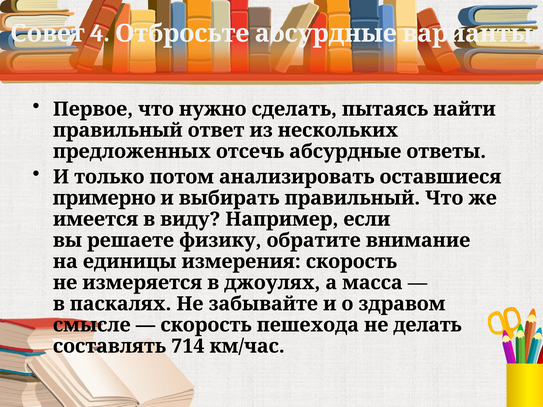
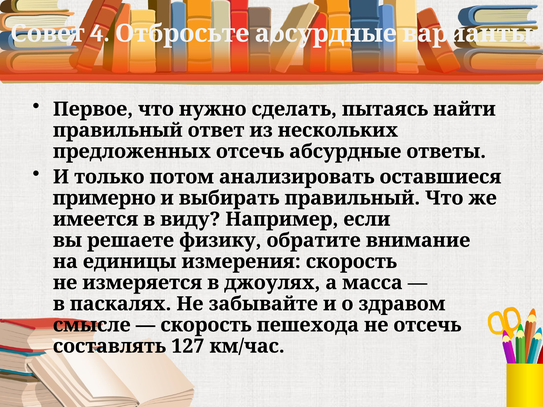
не делать: делать -> отсечь (427, 325)
714: 714 -> 127 (188, 346)
